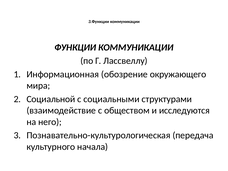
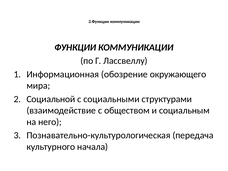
исследуются: исследуются -> социальным (184, 110)
